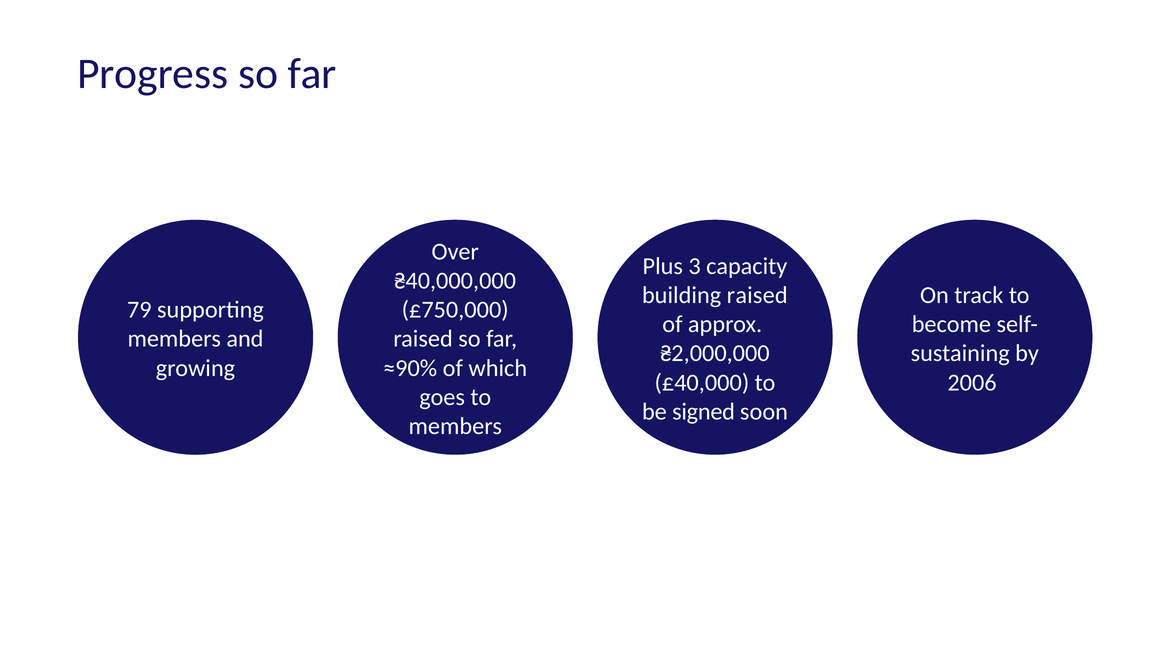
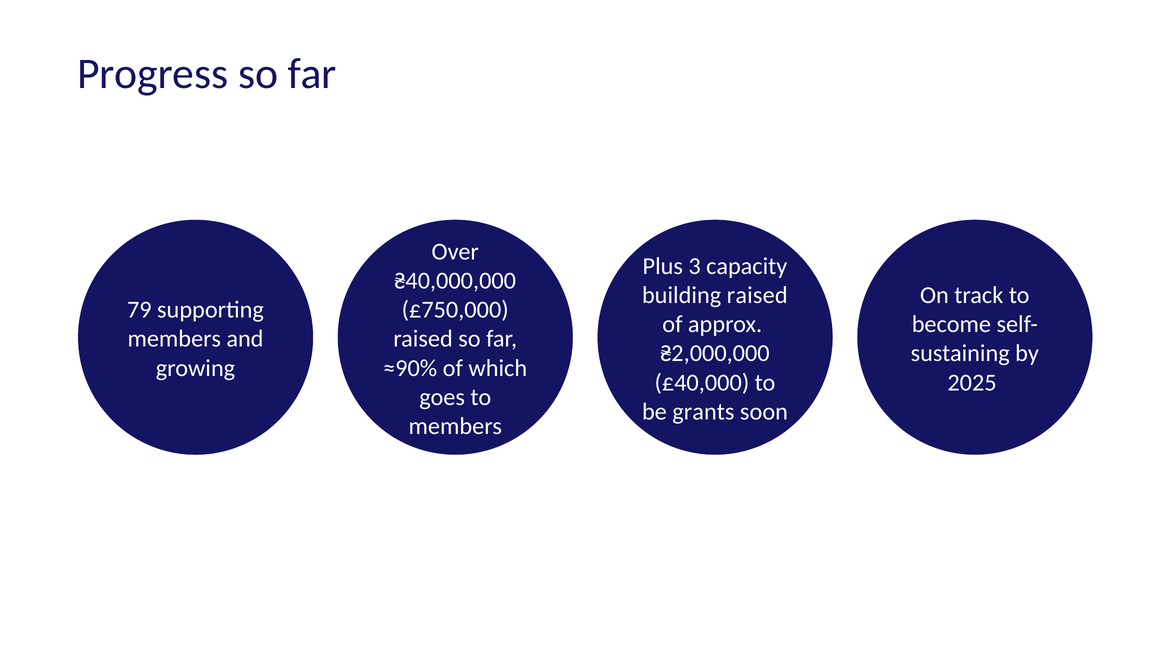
2006: 2006 -> 2025 (972, 383)
signed: signed -> grants (703, 412)
